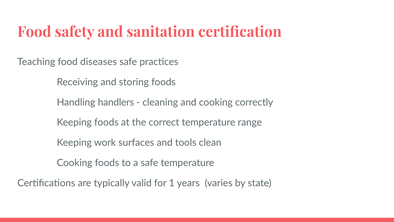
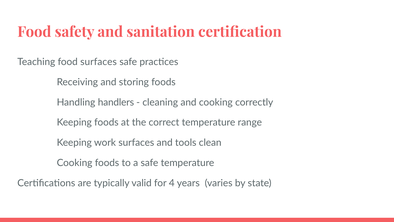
food diseases: diseases -> surfaces (99, 62)
1: 1 -> 4 (172, 183)
